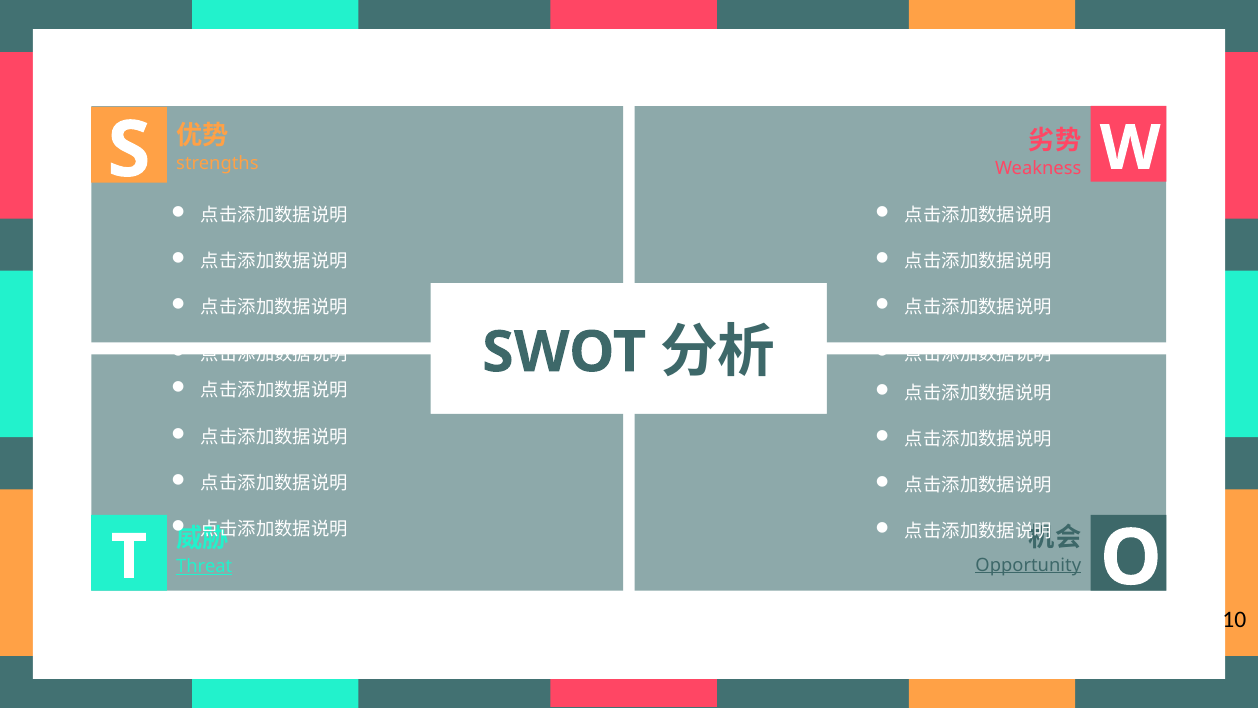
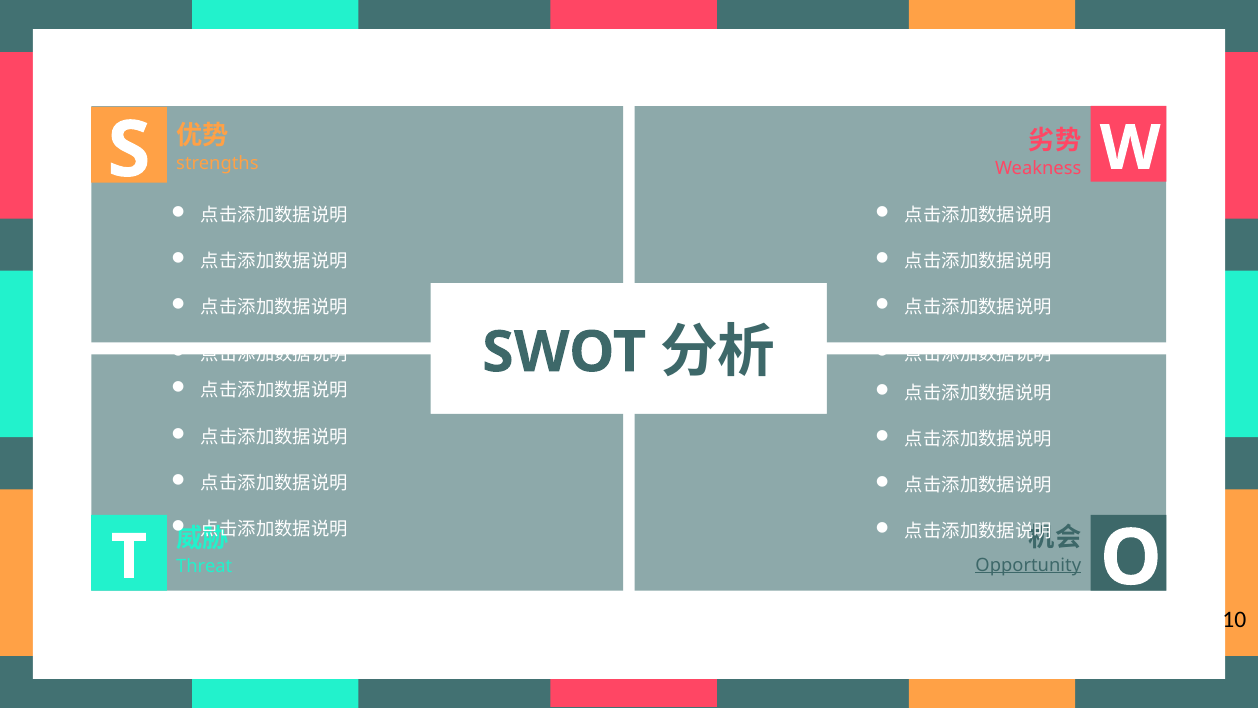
Threat underline: present -> none (204, 566)
